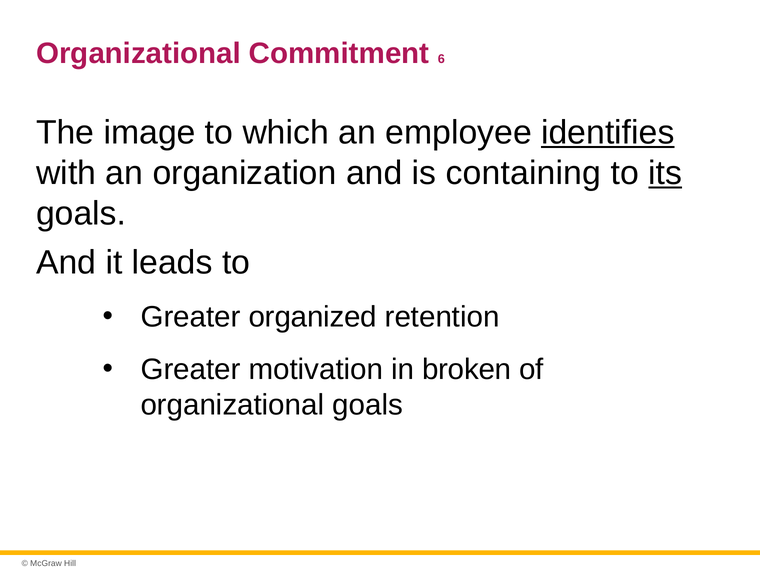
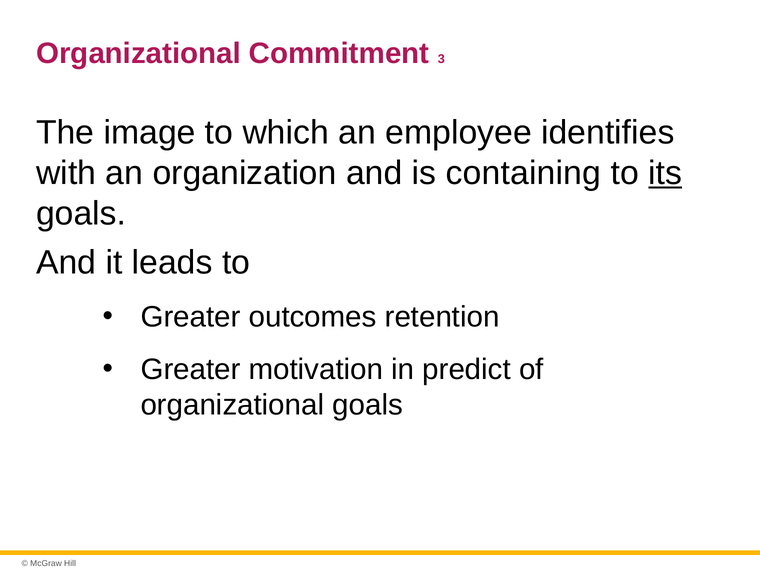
6: 6 -> 3 (441, 59)
identifies underline: present -> none (608, 133)
organized: organized -> outcomes (313, 317)
broken: broken -> predict (467, 370)
